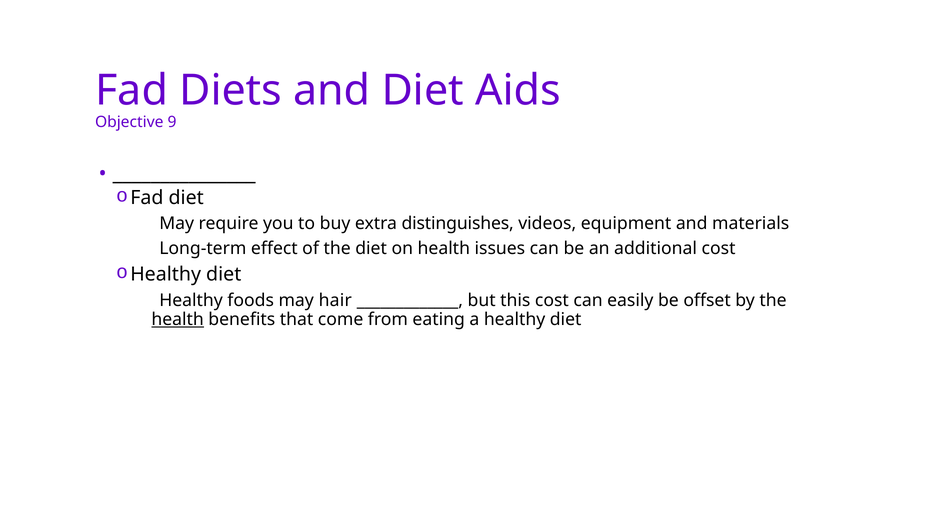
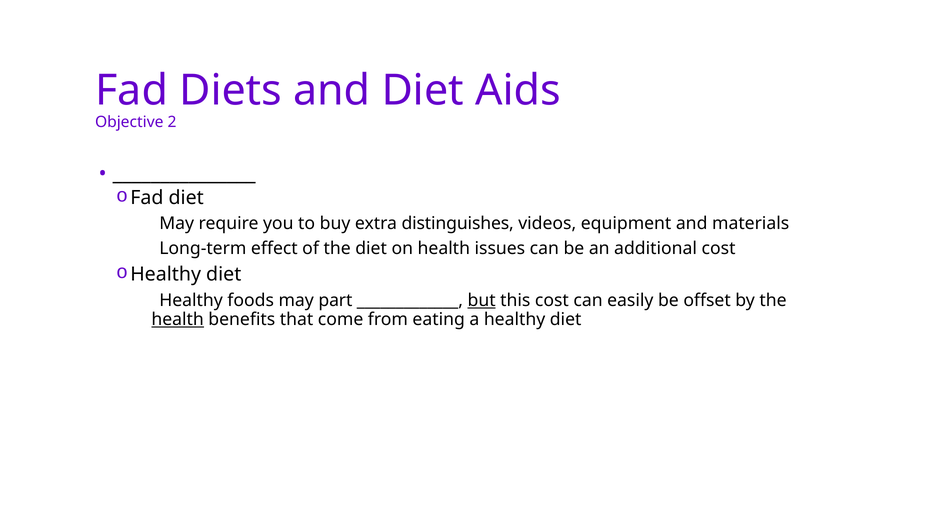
9: 9 -> 2 (172, 122)
hair: hair -> part (335, 300)
but underline: none -> present (482, 300)
